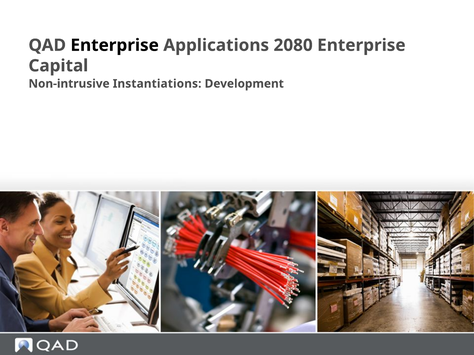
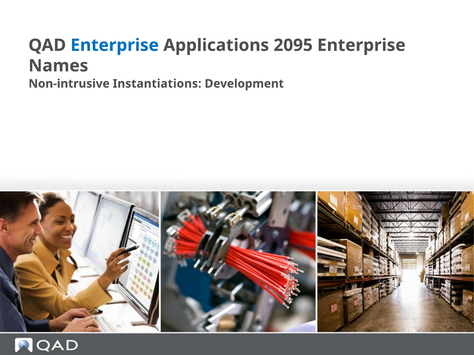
Enterprise colour: black -> blue (115, 45)
2080: 2080 -> 2095 (293, 45)
Capital: Capital -> Names (58, 66)
